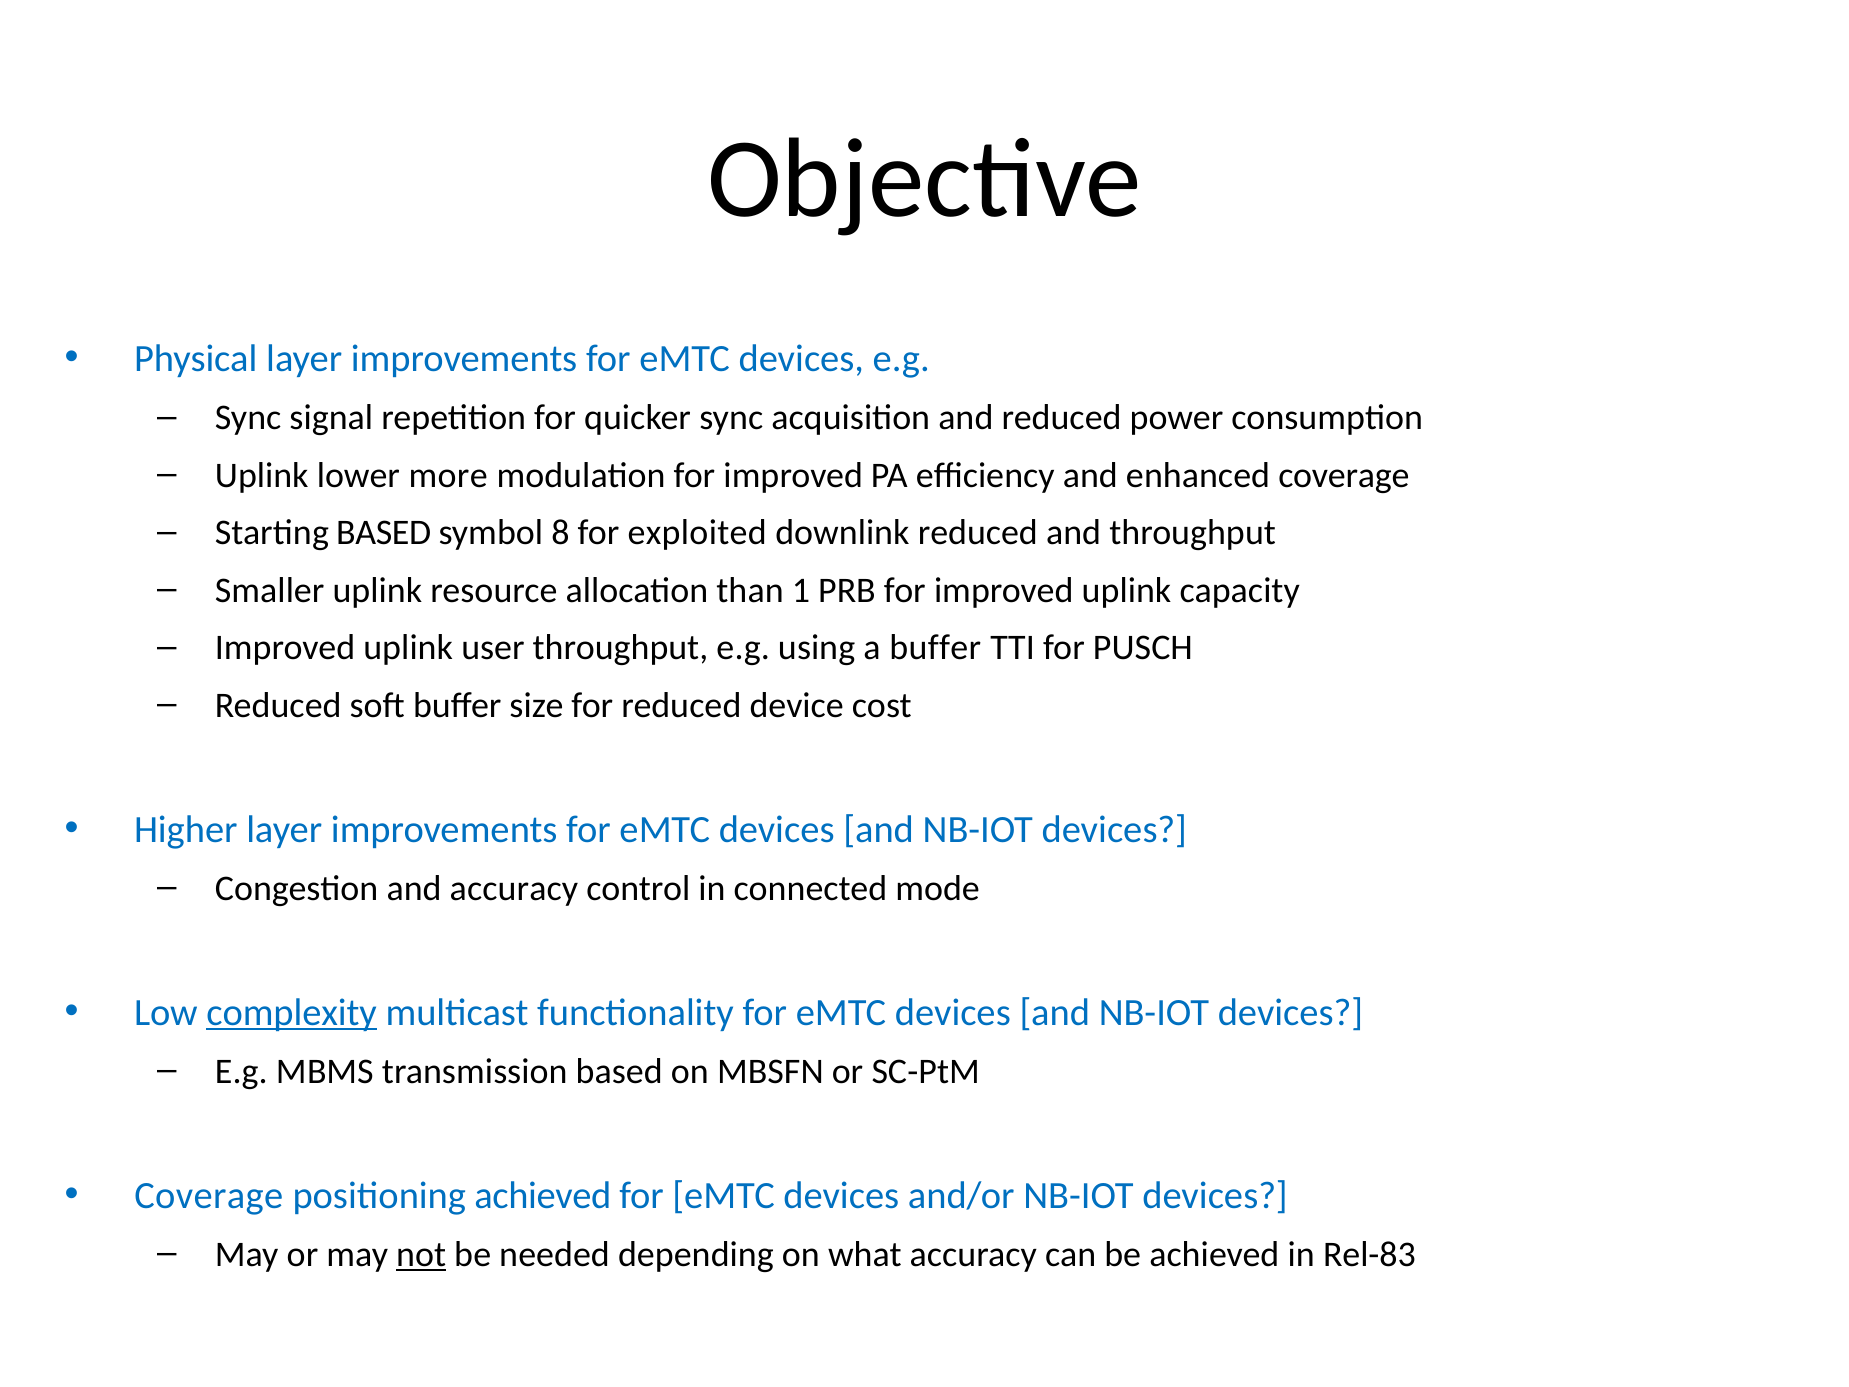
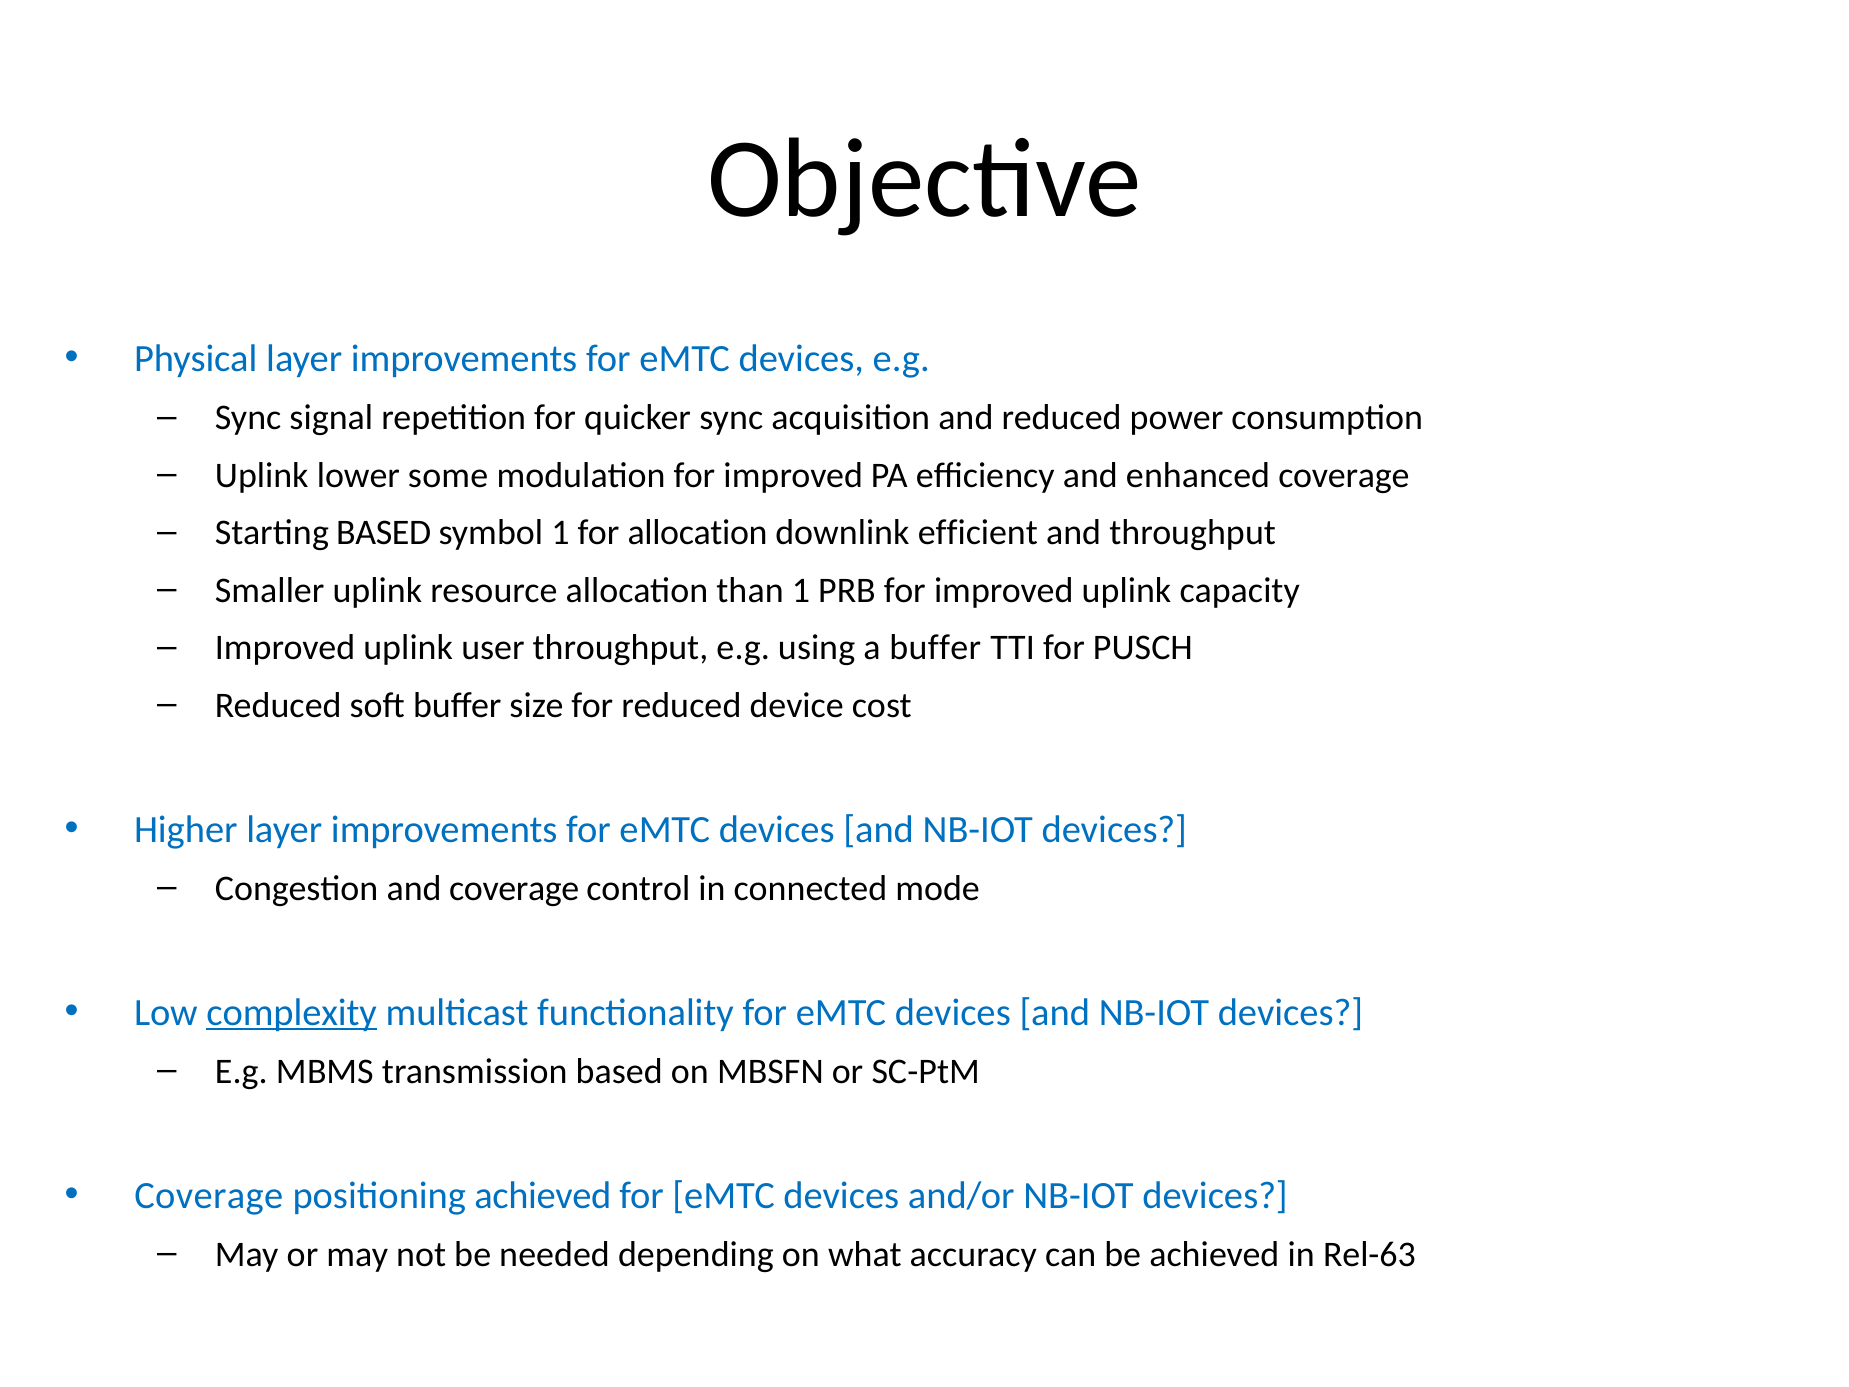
more: more -> some (448, 475)
symbol 8: 8 -> 1 (560, 533)
for exploited: exploited -> allocation (698, 533)
downlink reduced: reduced -> efficient (978, 533)
and accuracy: accuracy -> coverage (514, 888)
not underline: present -> none (421, 1254)
Rel-83: Rel-83 -> Rel-63 (1369, 1254)
